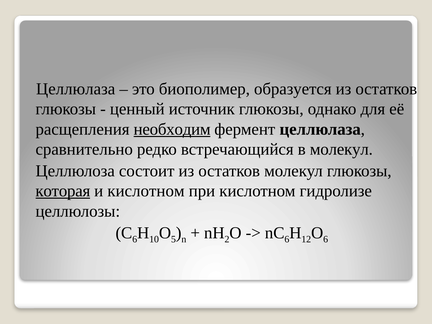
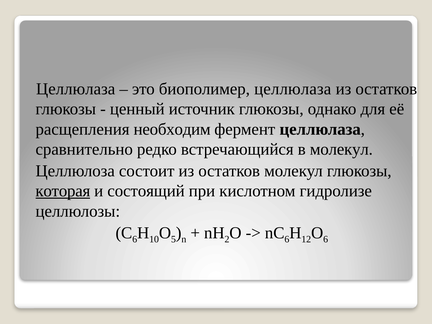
биополимер образуется: образуется -> целлюлаза (293, 89)
необходим underline: present -> none (172, 129)
и кислотном: кислотном -> состоящий (146, 191)
